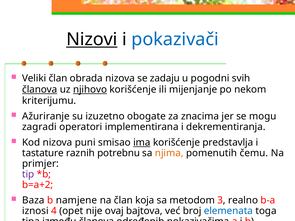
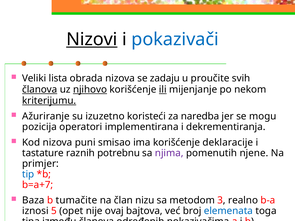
Veliki član: član -> lista (58, 78)
pogodni: pogodni -> proučite (210, 78)
ili underline: none -> present (163, 90)
kriterijumu underline: none -> present (49, 101)
obogate: obogate -> koristeći (146, 116)
znacima: znacima -> naredba (200, 116)
zagradi: zagradi -> pozicija (39, 127)
ima underline: present -> none (142, 143)
predstavlja: predstavlja -> deklaracije (228, 143)
njima colour: orange -> purple (169, 153)
čemu: čemu -> njene (254, 153)
tip colour: purple -> blue (28, 174)
b=a+2: b=a+2 -> b=a+7 (38, 185)
namjene: namjene -> tumačite (76, 201)
koja: koja -> nizu (145, 201)
4: 4 -> 5 (54, 211)
